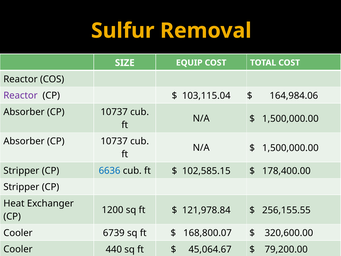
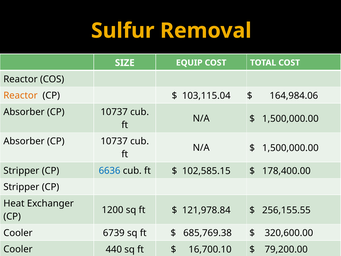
Reactor colour: purple -> orange (21, 96)
168,800.07: 168,800.07 -> 685,769.38 (208, 233)
45,064.67: 45,064.67 -> 16,700.10 (210, 249)
